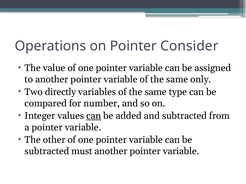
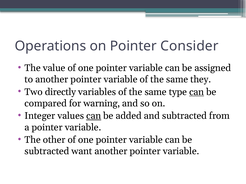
only: only -> they (201, 80)
can underline: none -> present (197, 92)
number: number -> warning (102, 104)
must: must -> want (82, 152)
